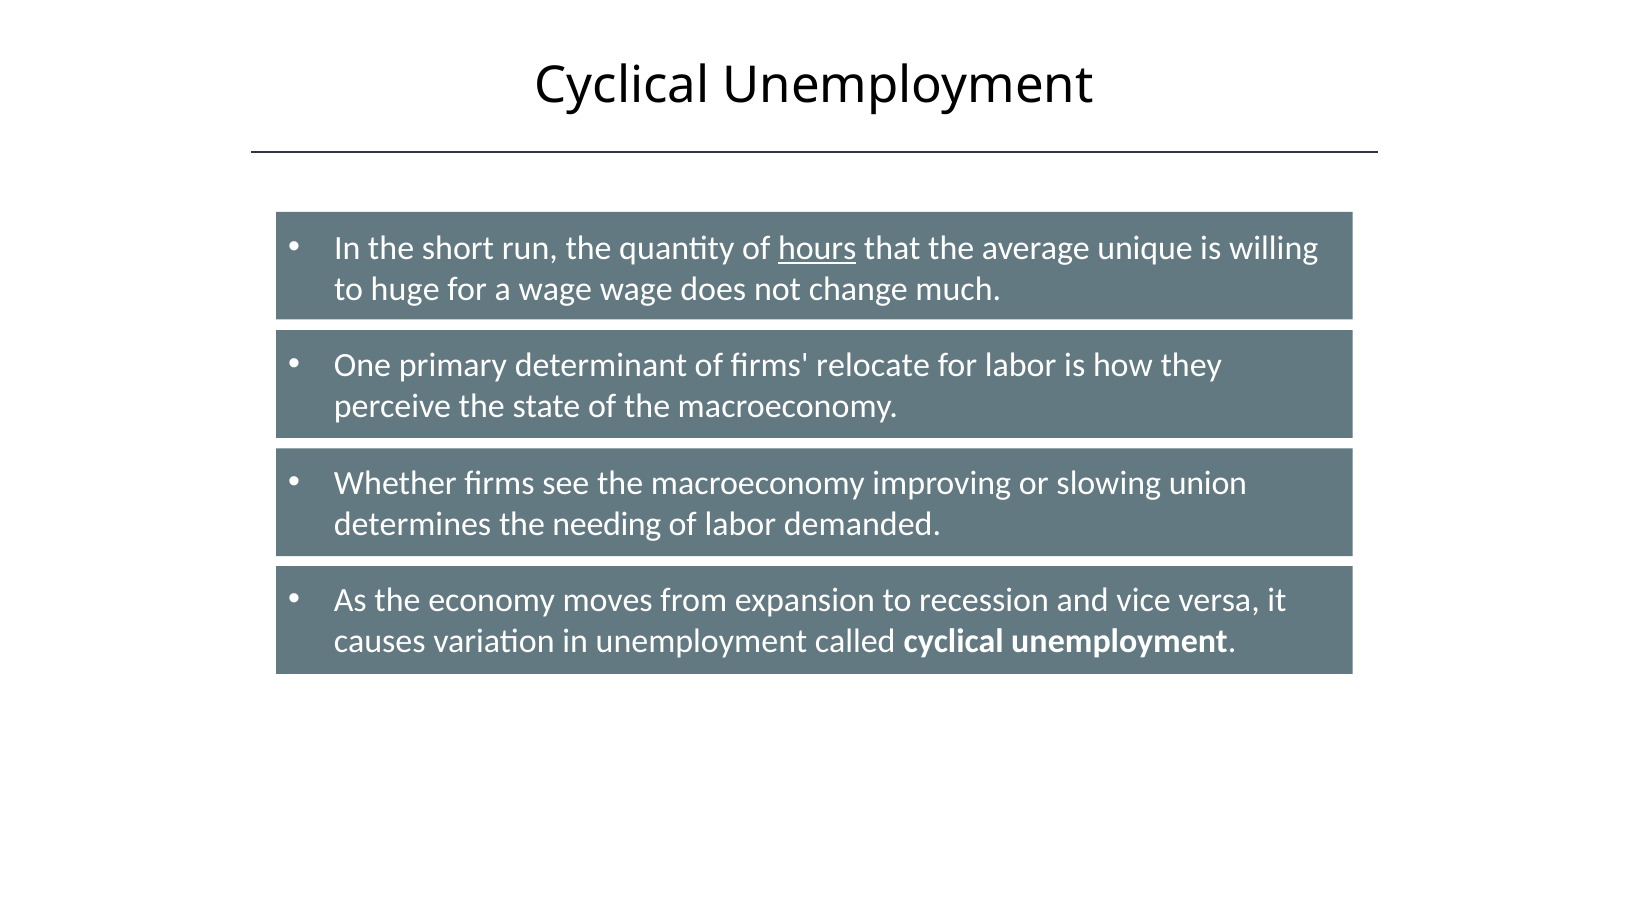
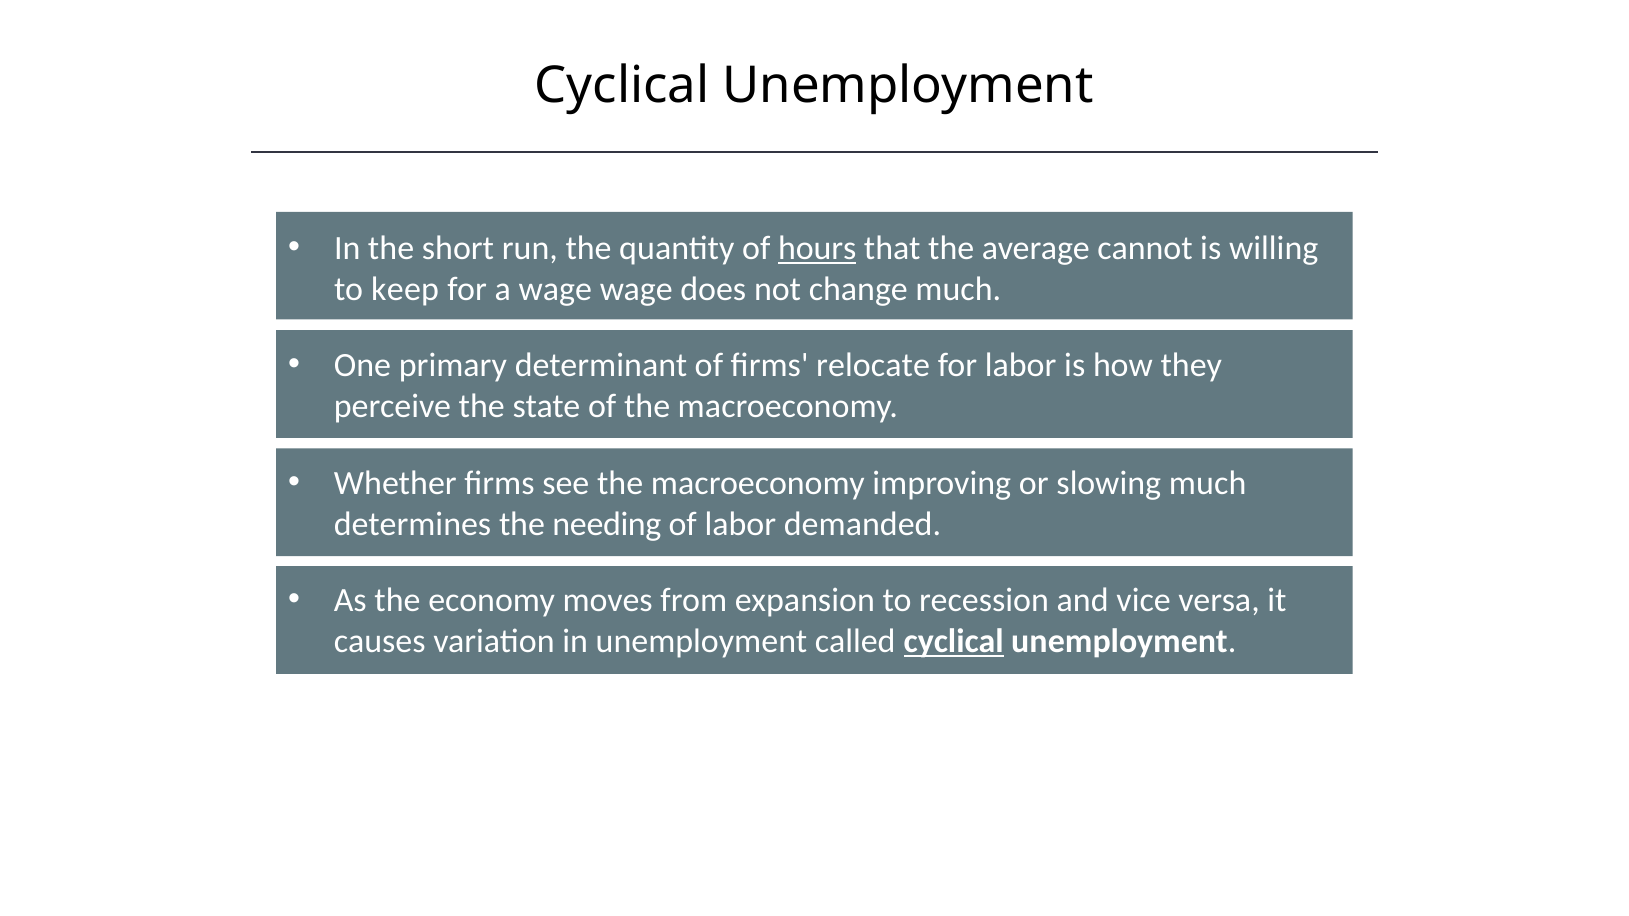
unique: unique -> cannot (1145, 248)
huge: huge -> keep (405, 289)
slowing union: union -> much (1208, 484)
cyclical underline: none -> present (954, 642)
